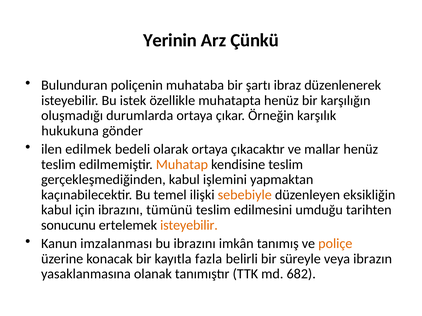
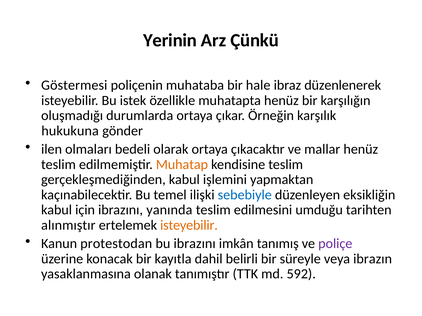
Bulunduran: Bulunduran -> Göstermesi (74, 85)
şartı: şartı -> hale (258, 85)
edilmek: edilmek -> olmaları (88, 150)
sebebiyle colour: orange -> blue (245, 195)
tümünü: tümünü -> yanında (169, 210)
sonucunu: sonucunu -> alınmıştır (68, 225)
imzalanması: imzalanması -> protestodan (116, 244)
poliçe colour: orange -> purple (335, 244)
fazla: fazla -> dahil (209, 259)
682: 682 -> 592 (301, 274)
